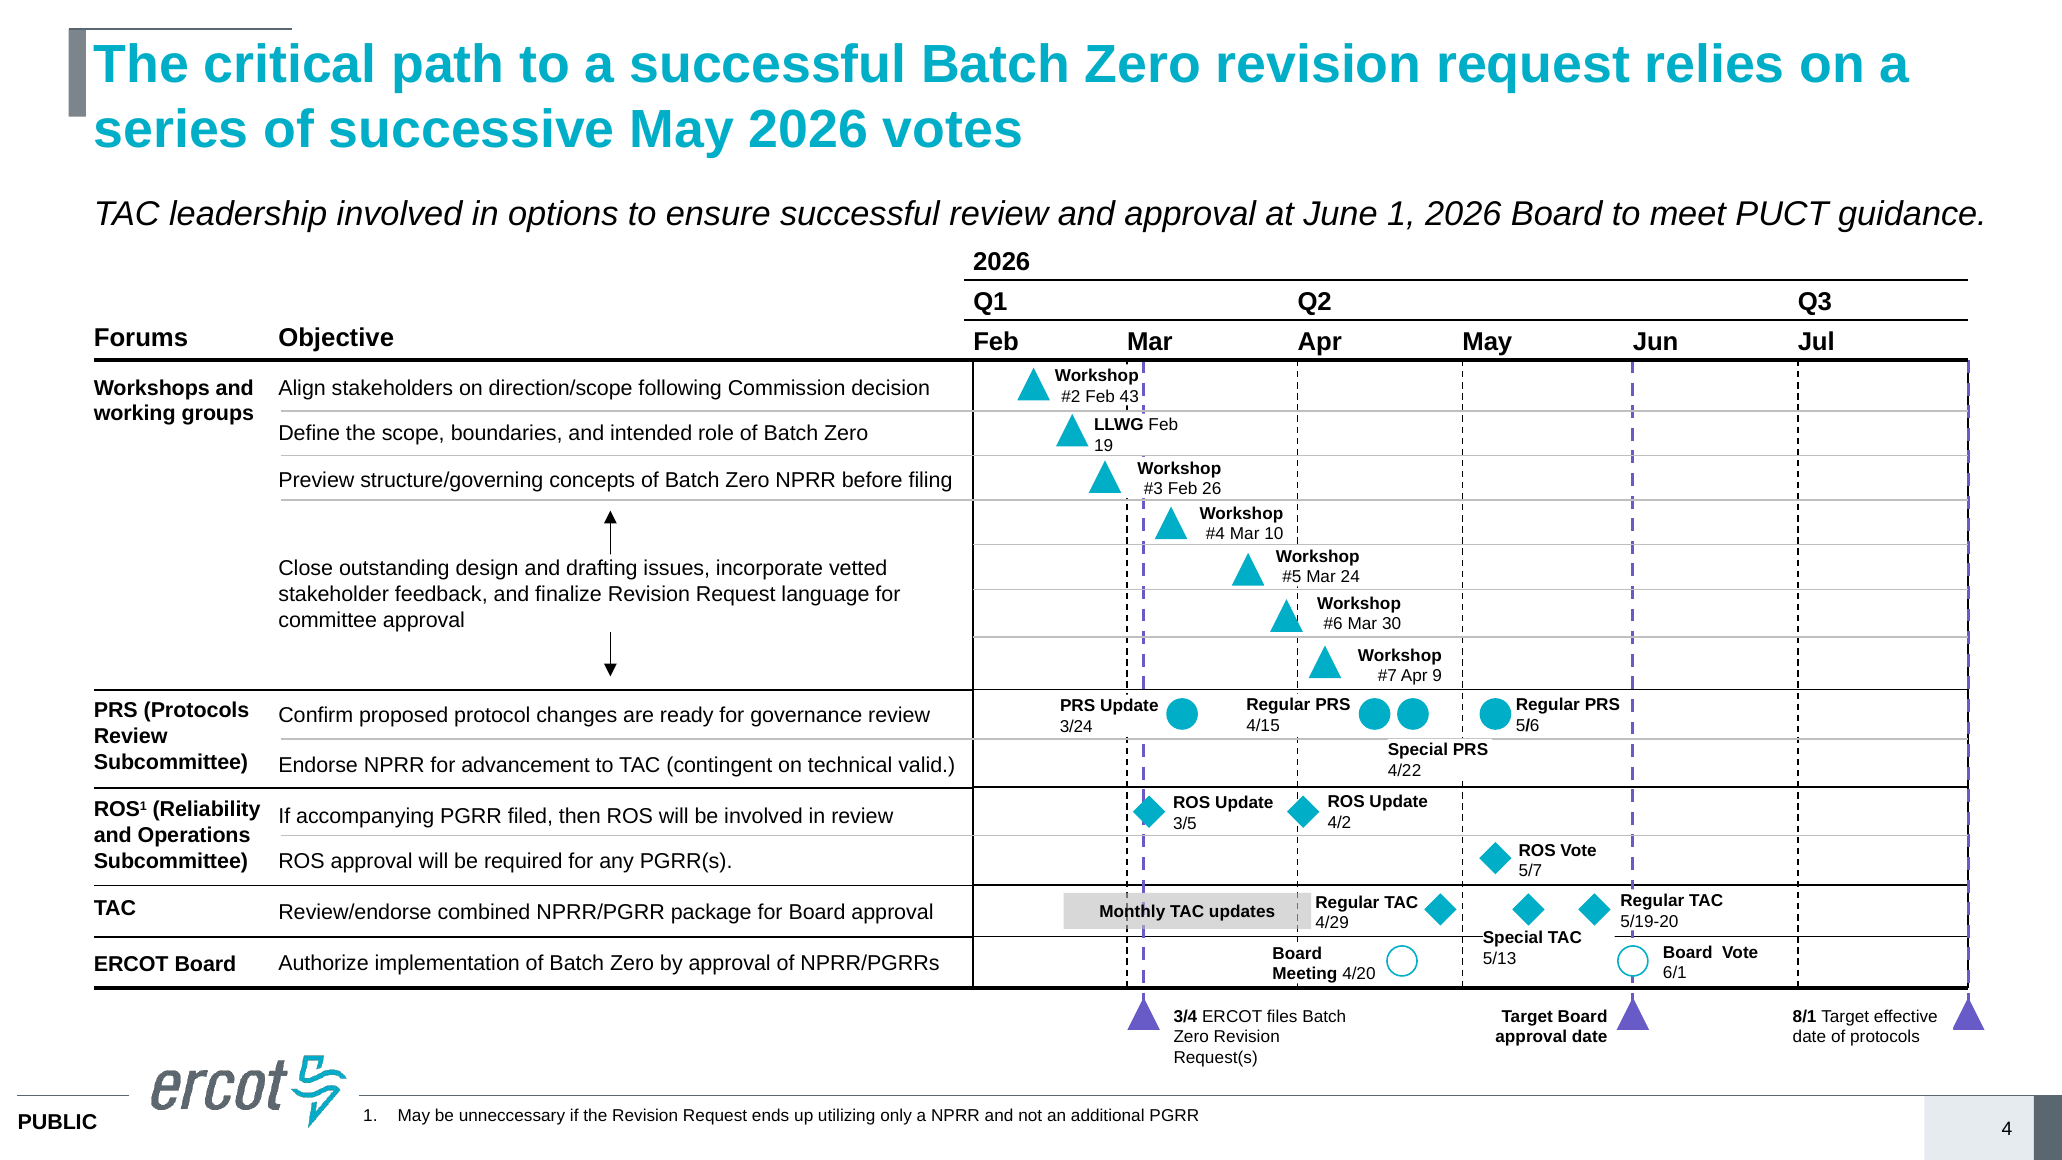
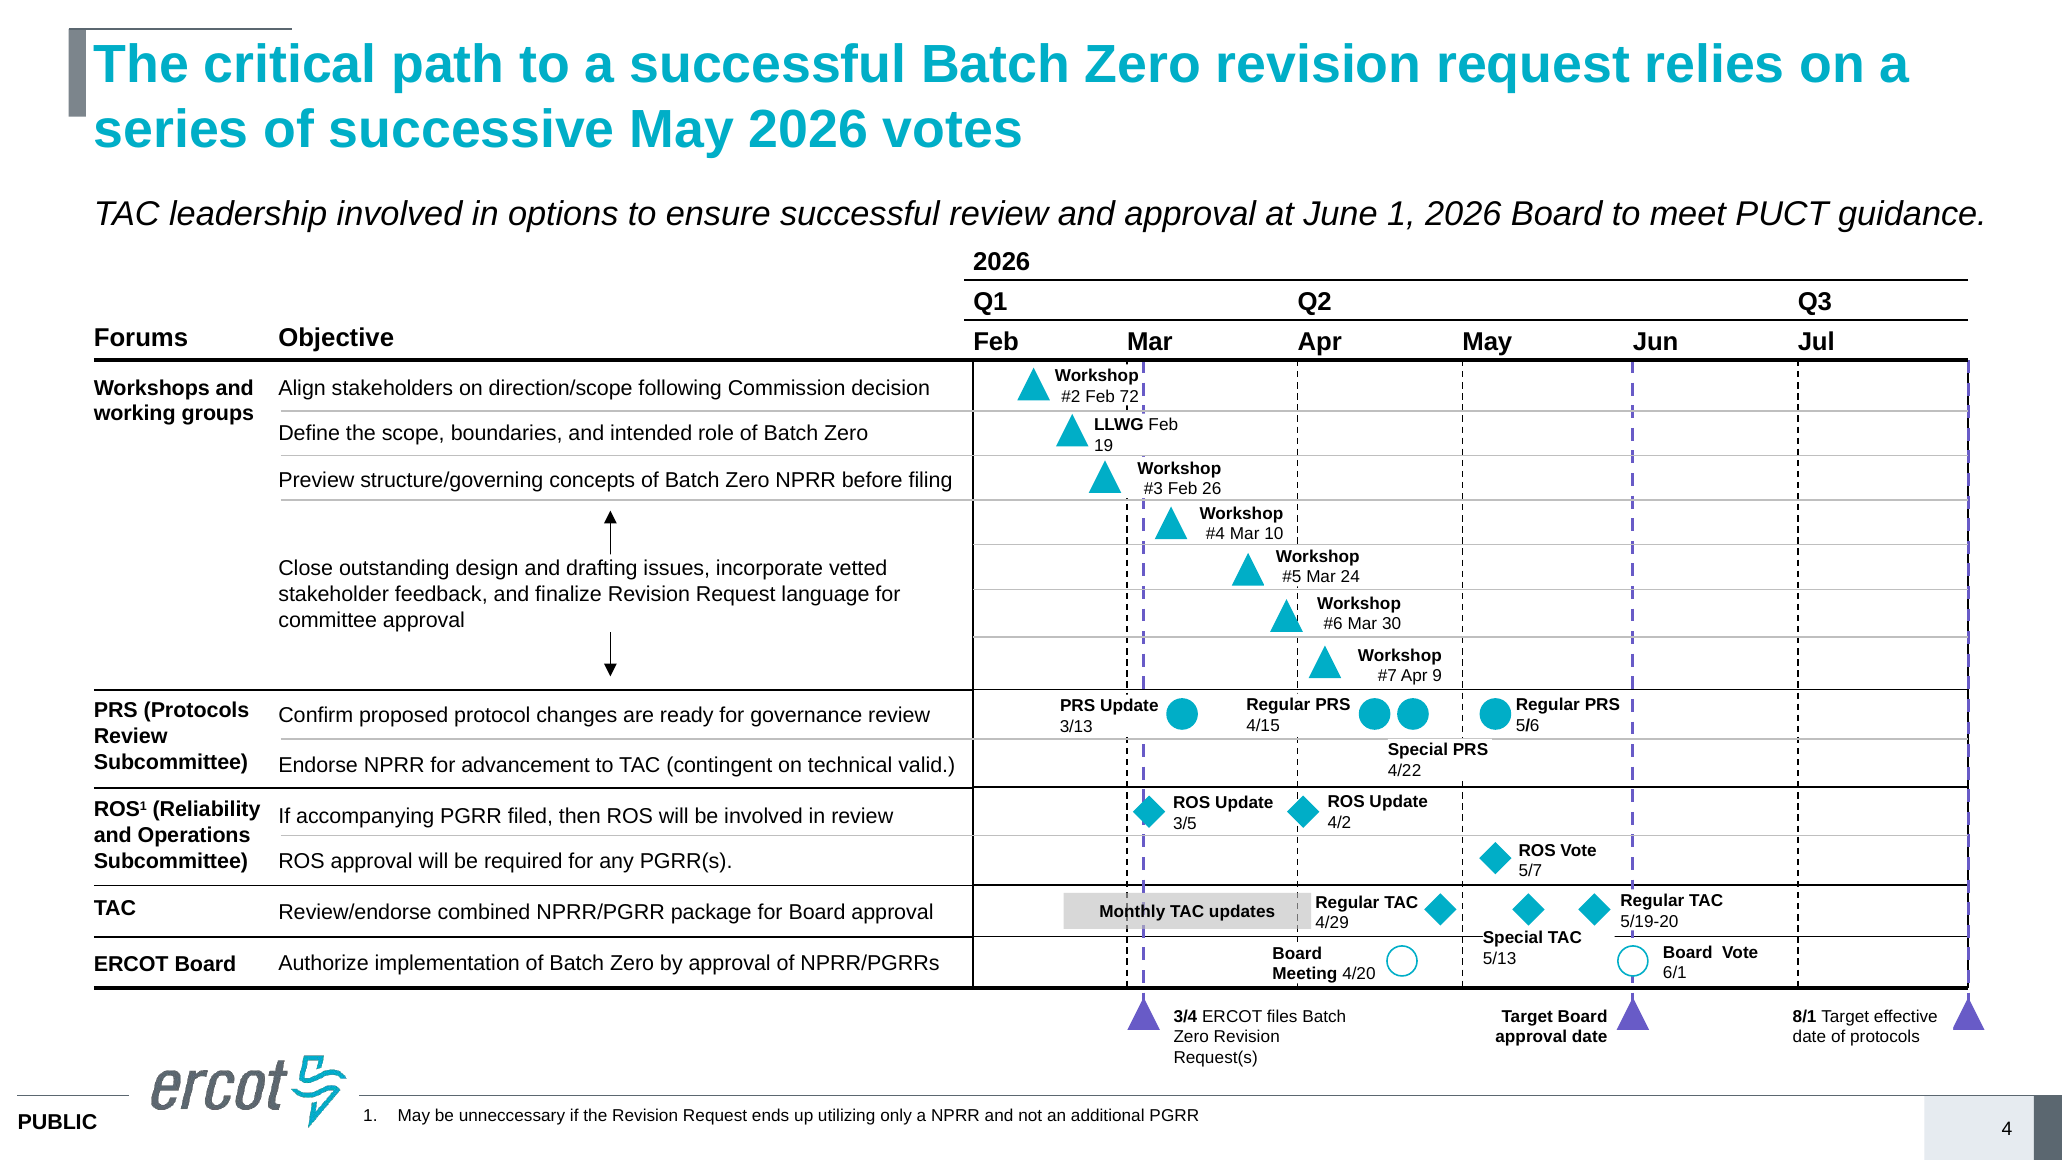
43: 43 -> 72 (1129, 396)
3/24: 3/24 -> 3/13 (1076, 727)
